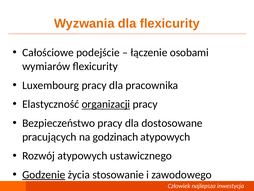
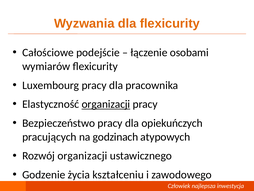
dostosowane: dostosowane -> opiekuńczych (172, 123)
Rozwój atypowych: atypowych -> organizacji (82, 155)
Godzenie underline: present -> none (44, 174)
stosowanie: stosowanie -> kształceniu (118, 174)
